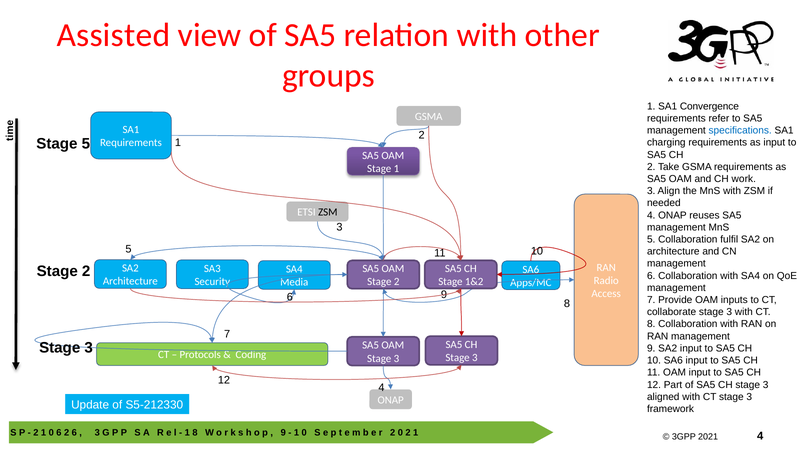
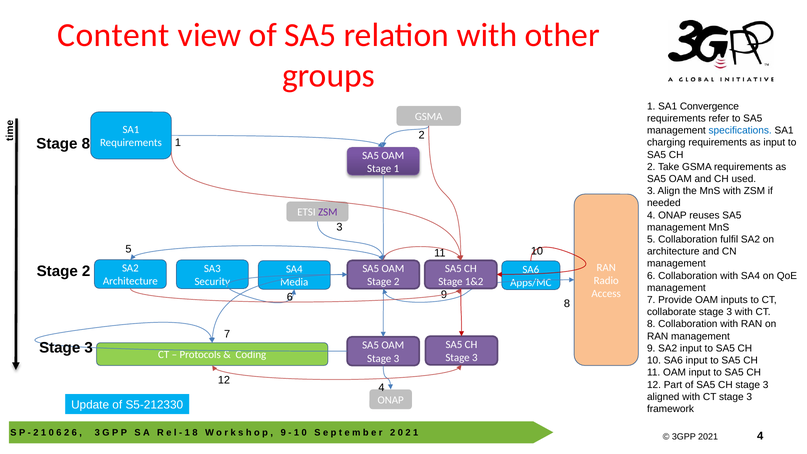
Assisted: Assisted -> Content (113, 35)
Stage 5: 5 -> 8 (86, 144)
work: work -> used (744, 179)
ZSM colour: black -> purple (328, 212)
